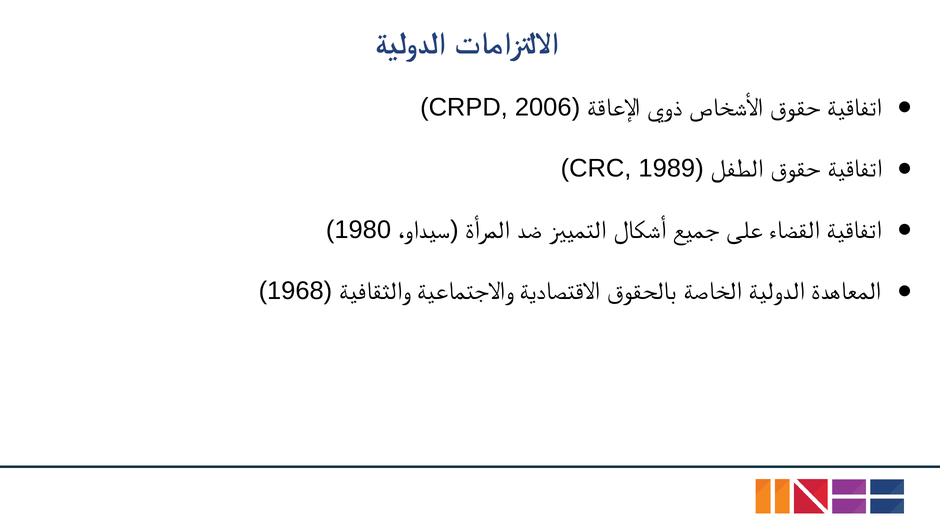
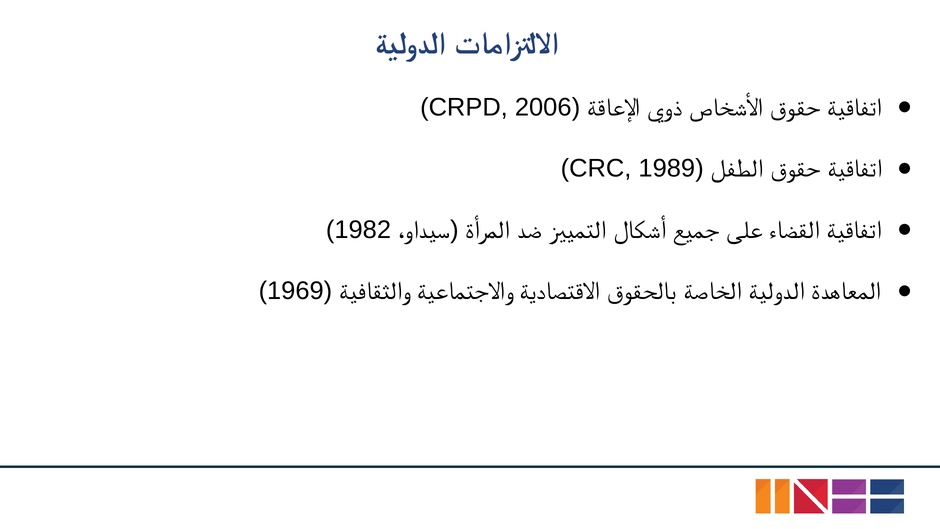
1980: 1980 -> 1982 (363, 230)
1968: 1968 -> 1969 (295, 291)
